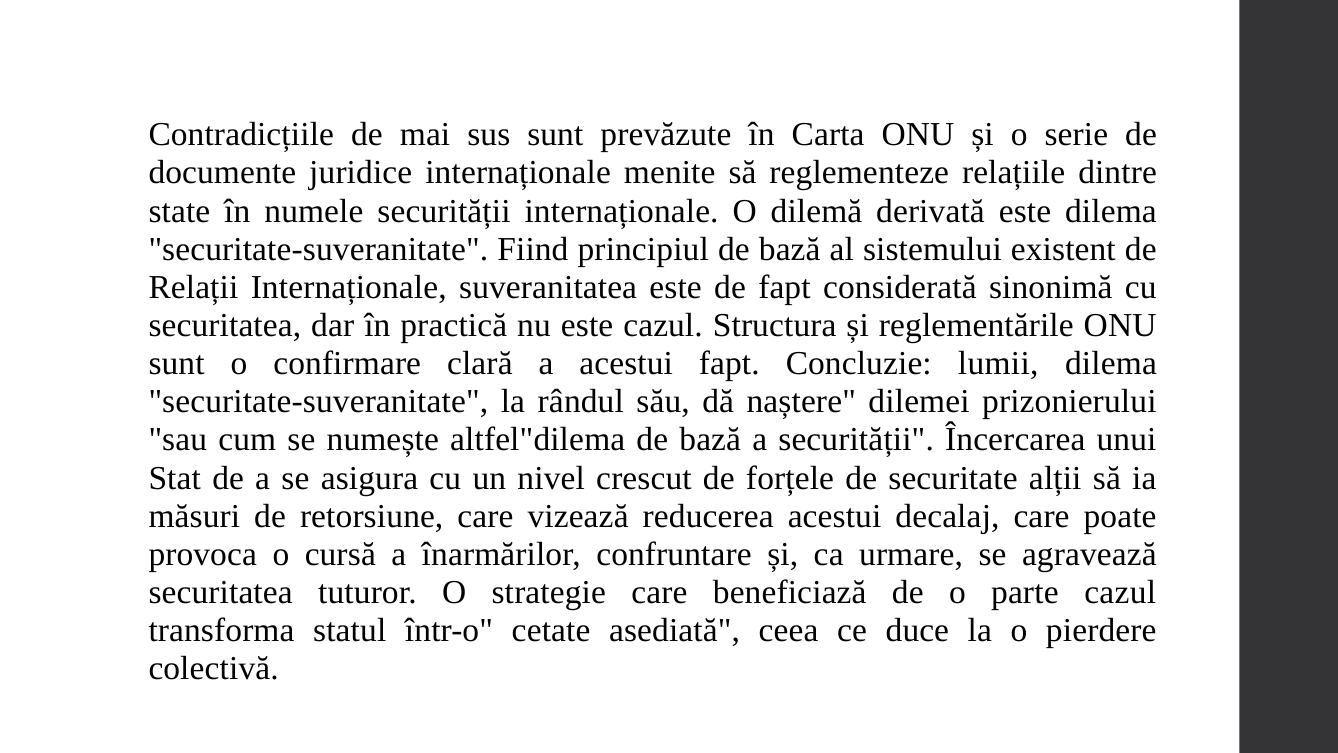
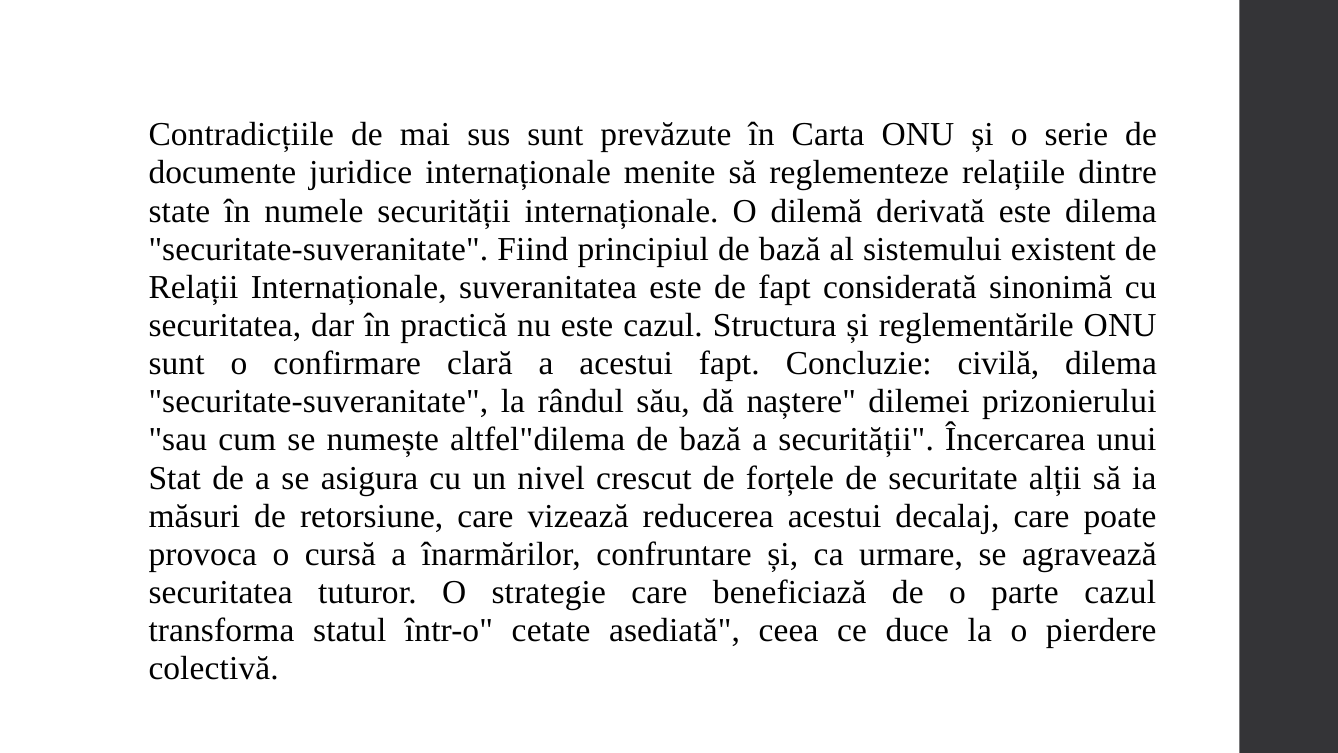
lumii: lumii -> civilă (999, 363)
